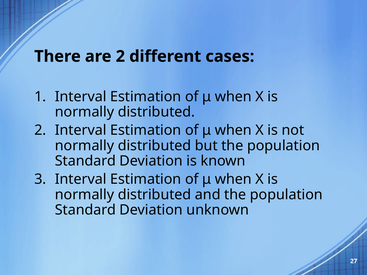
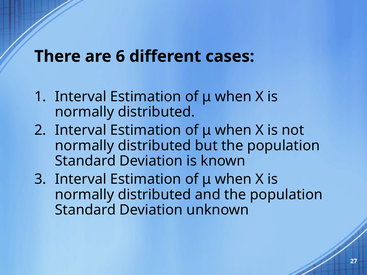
are 2: 2 -> 6 (120, 56)
